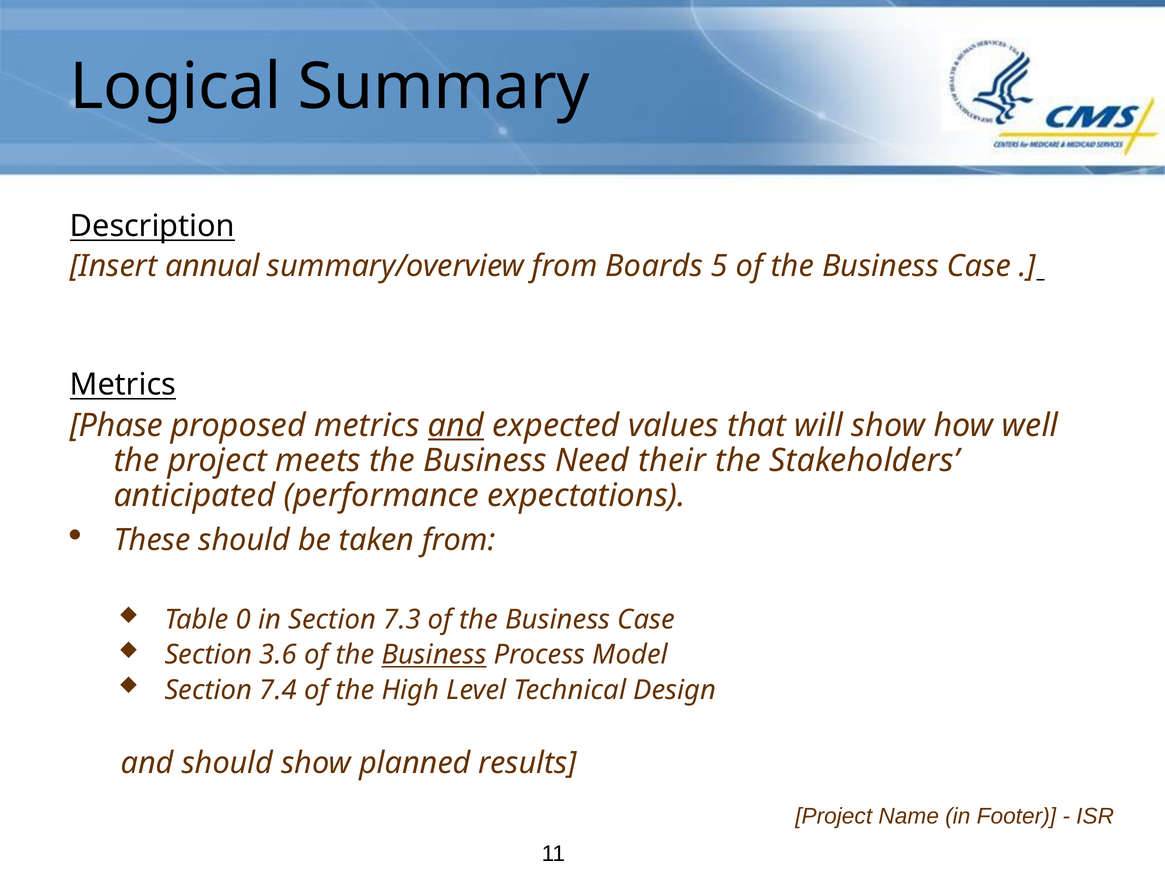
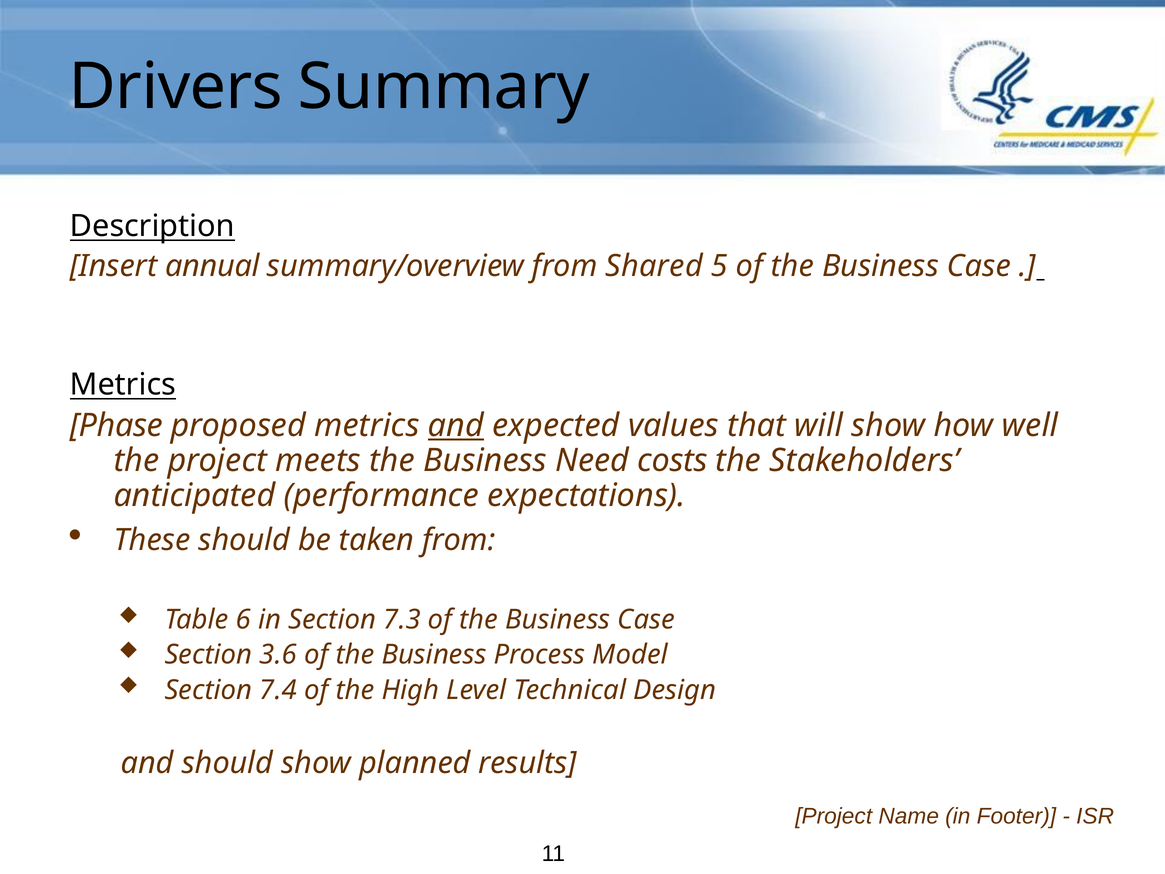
Logical: Logical -> Drivers (176, 87)
Boards: Boards -> Shared (654, 266)
their: their -> costs (673, 461)
0: 0 -> 6 (243, 619)
Business underline: present -> none (434, 655)
